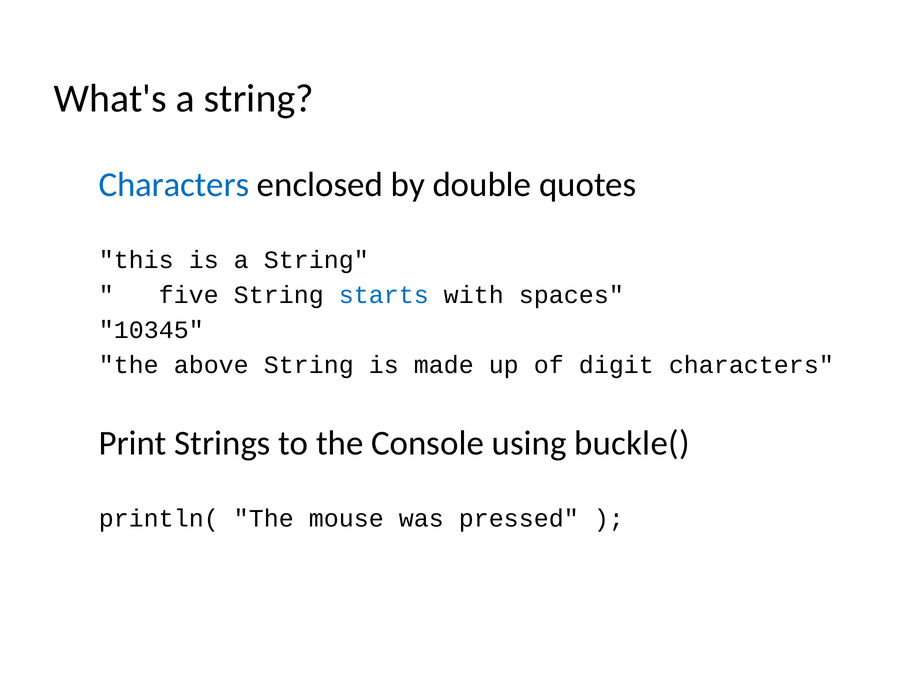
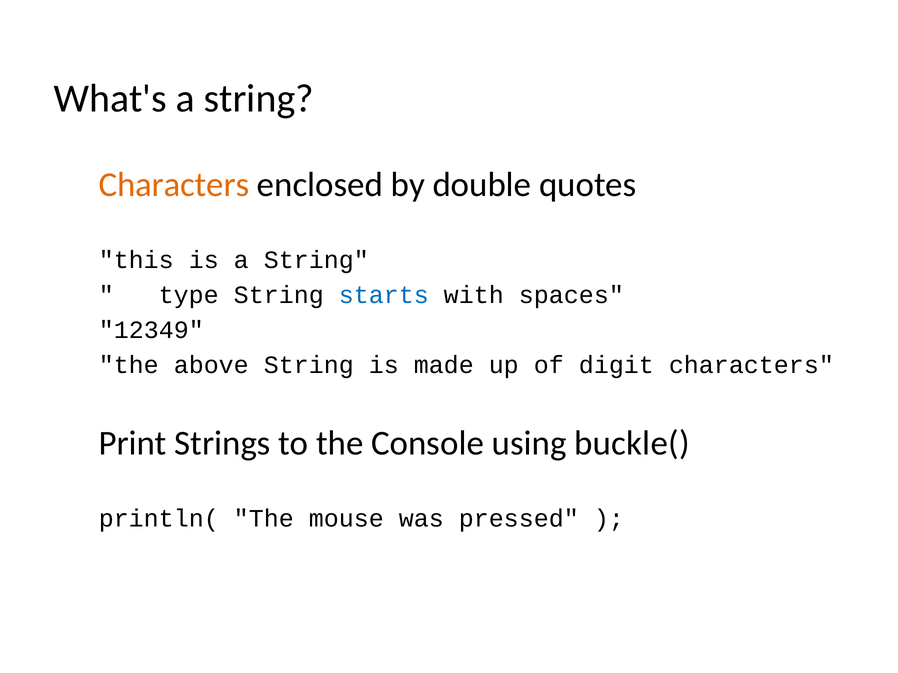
Characters colour: blue -> orange (174, 185)
five: five -> type (189, 295)
10345: 10345 -> 12349 (151, 330)
